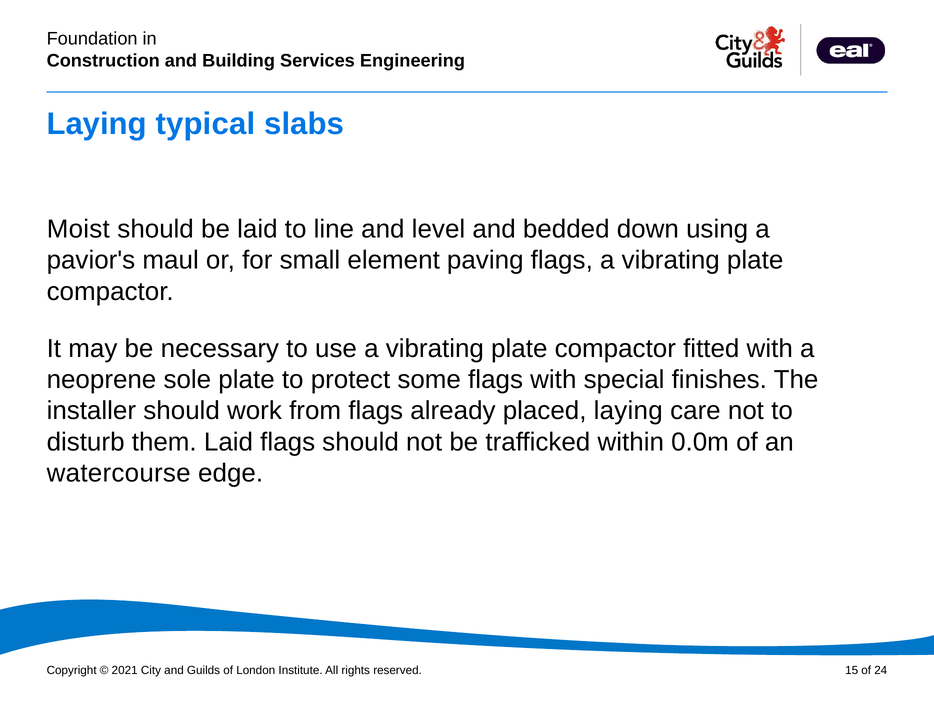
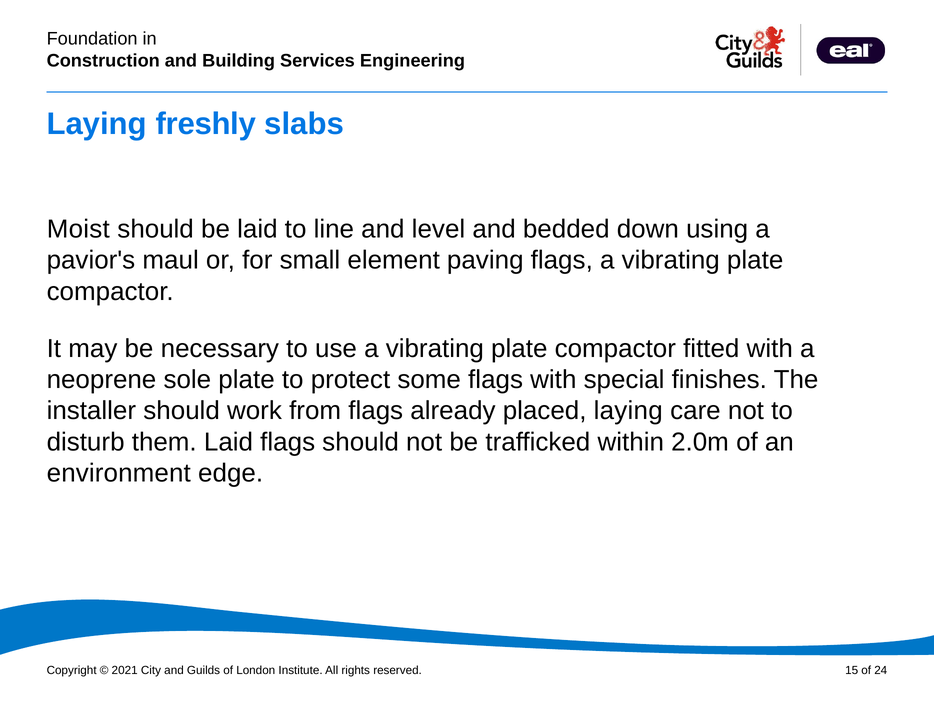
typical: typical -> freshly (206, 124)
0.0m: 0.0m -> 2.0m (700, 442)
watercourse: watercourse -> environment (119, 473)
